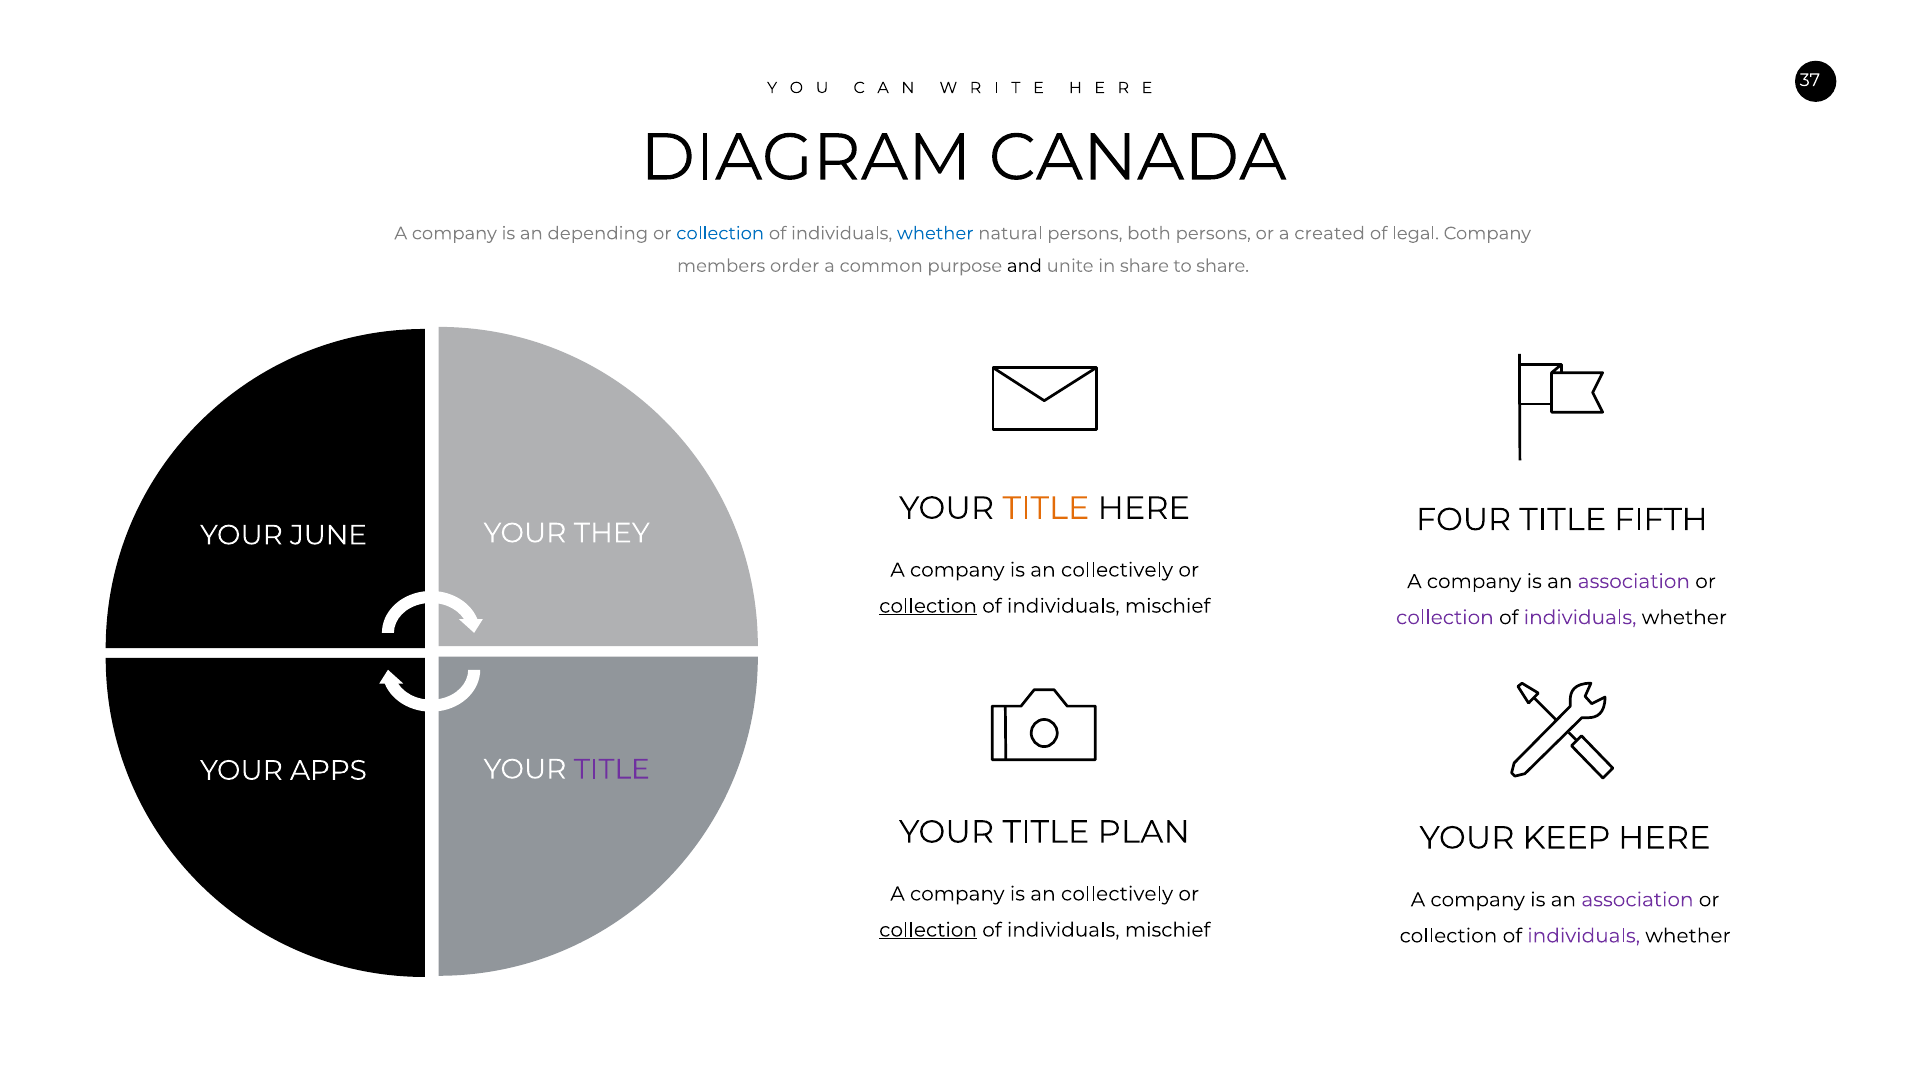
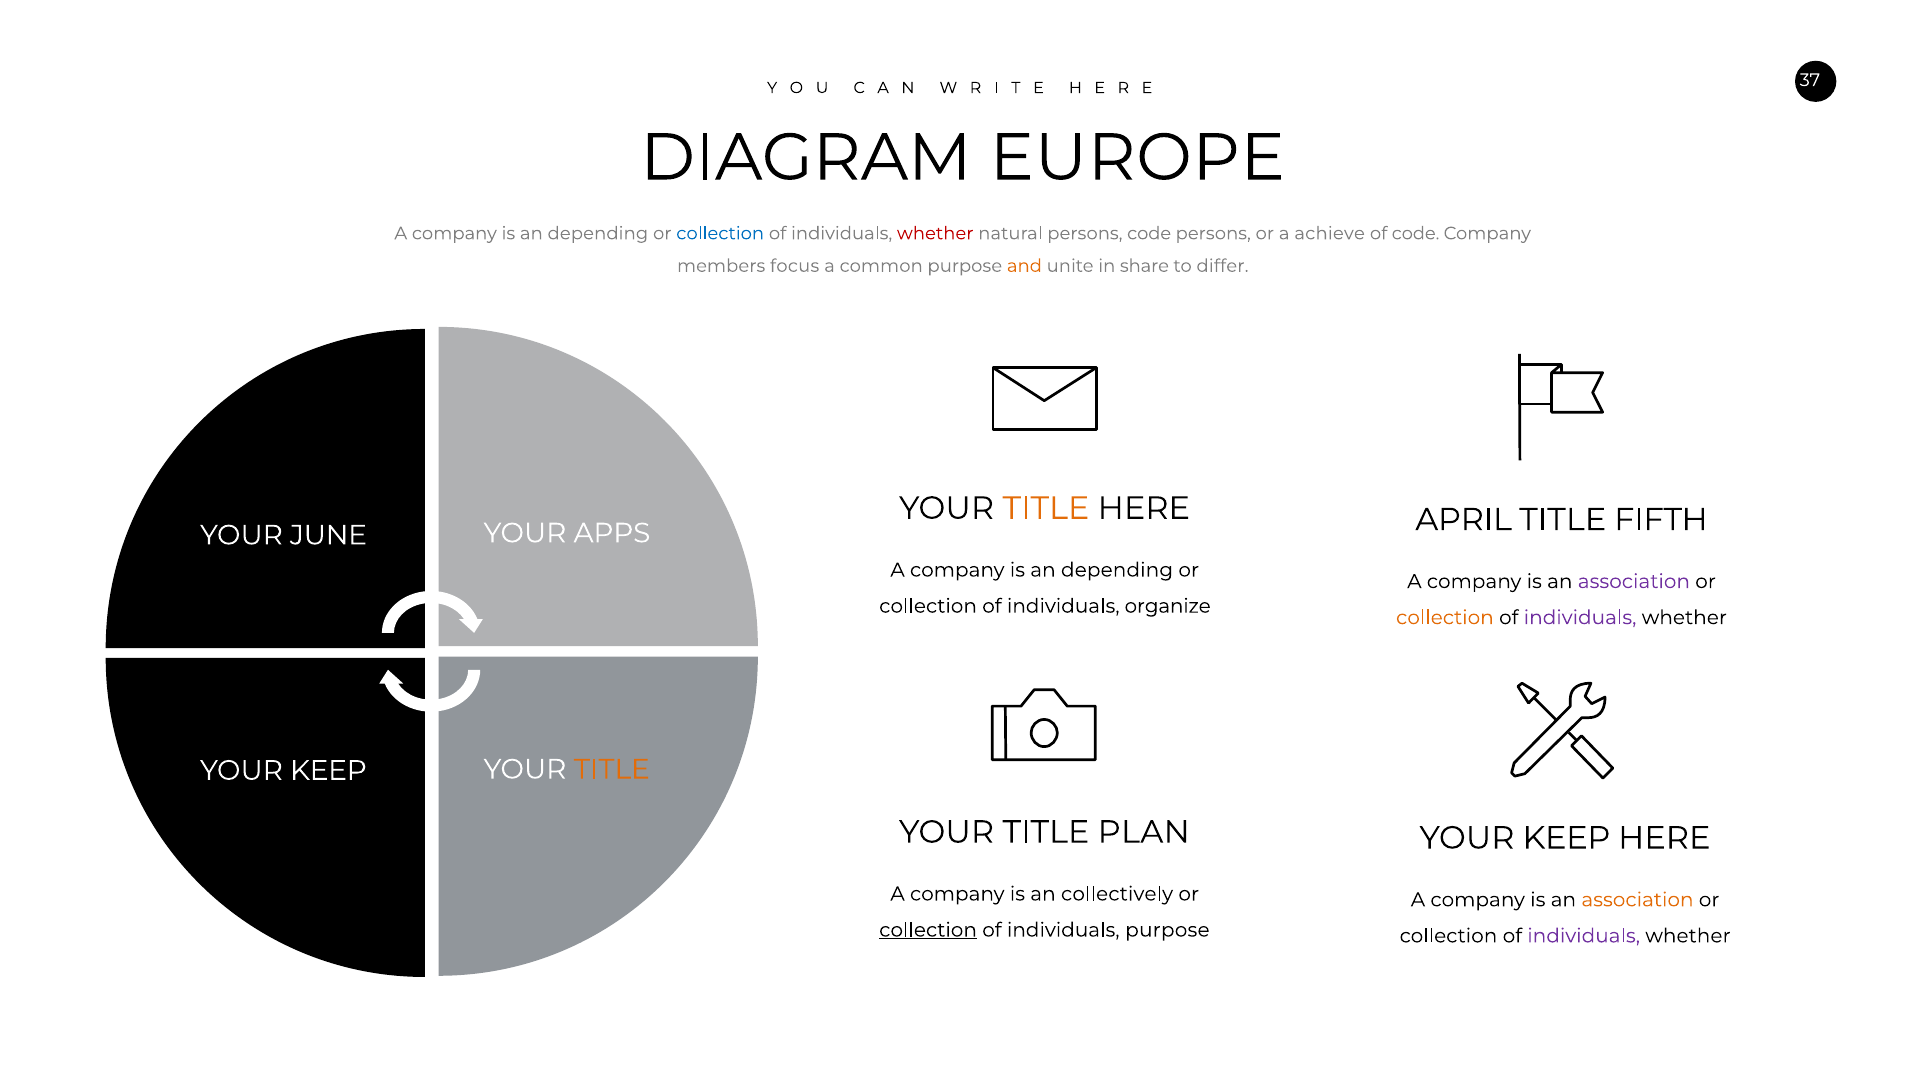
CANADA: CANADA -> EUROPE (1137, 158)
whether colour: blue -> red (935, 233)
persons both: both -> code (1149, 233)
created: created -> achieve (1330, 233)
of legal: legal -> code (1416, 233)
order: order -> focus (795, 266)
and colour: black -> orange (1024, 266)
to share: share -> differ (1222, 266)
FOUR: FOUR -> APRIL (1464, 520)
THEY: THEY -> APPS (612, 533)
collectively: collectively -> depending (1117, 570)
collection underline: present -> none (928, 606)
mischief: mischief -> organize (1168, 606)
collection colour: purple -> orange (1445, 618)
APPS: APPS -> KEEP (328, 771)
TITLE colour: purple -> orange (612, 769)
association colour: purple -> orange (1637, 900)
mischief: mischief -> purpose (1167, 930)
